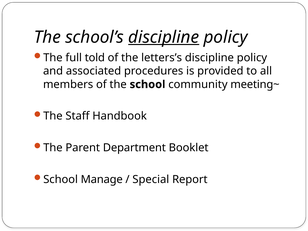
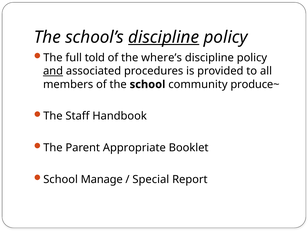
letters’s: letters’s -> where’s (162, 58)
and underline: none -> present (53, 71)
meeting~: meeting~ -> produce~ (255, 84)
Department: Department -> Appropriate (134, 148)
